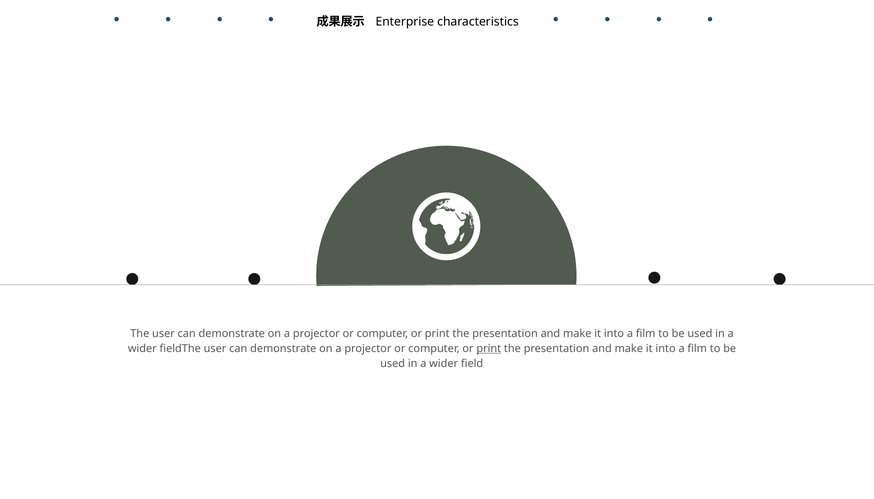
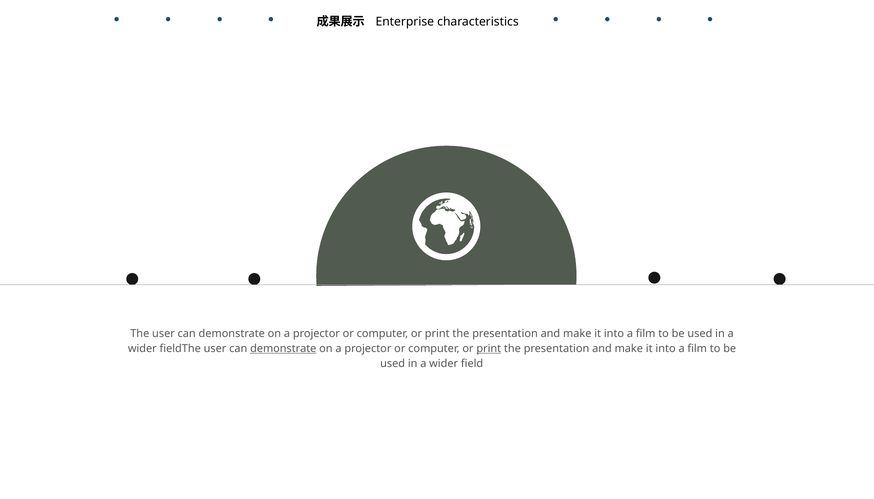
demonstrate underline: none -> present (283, 348)
